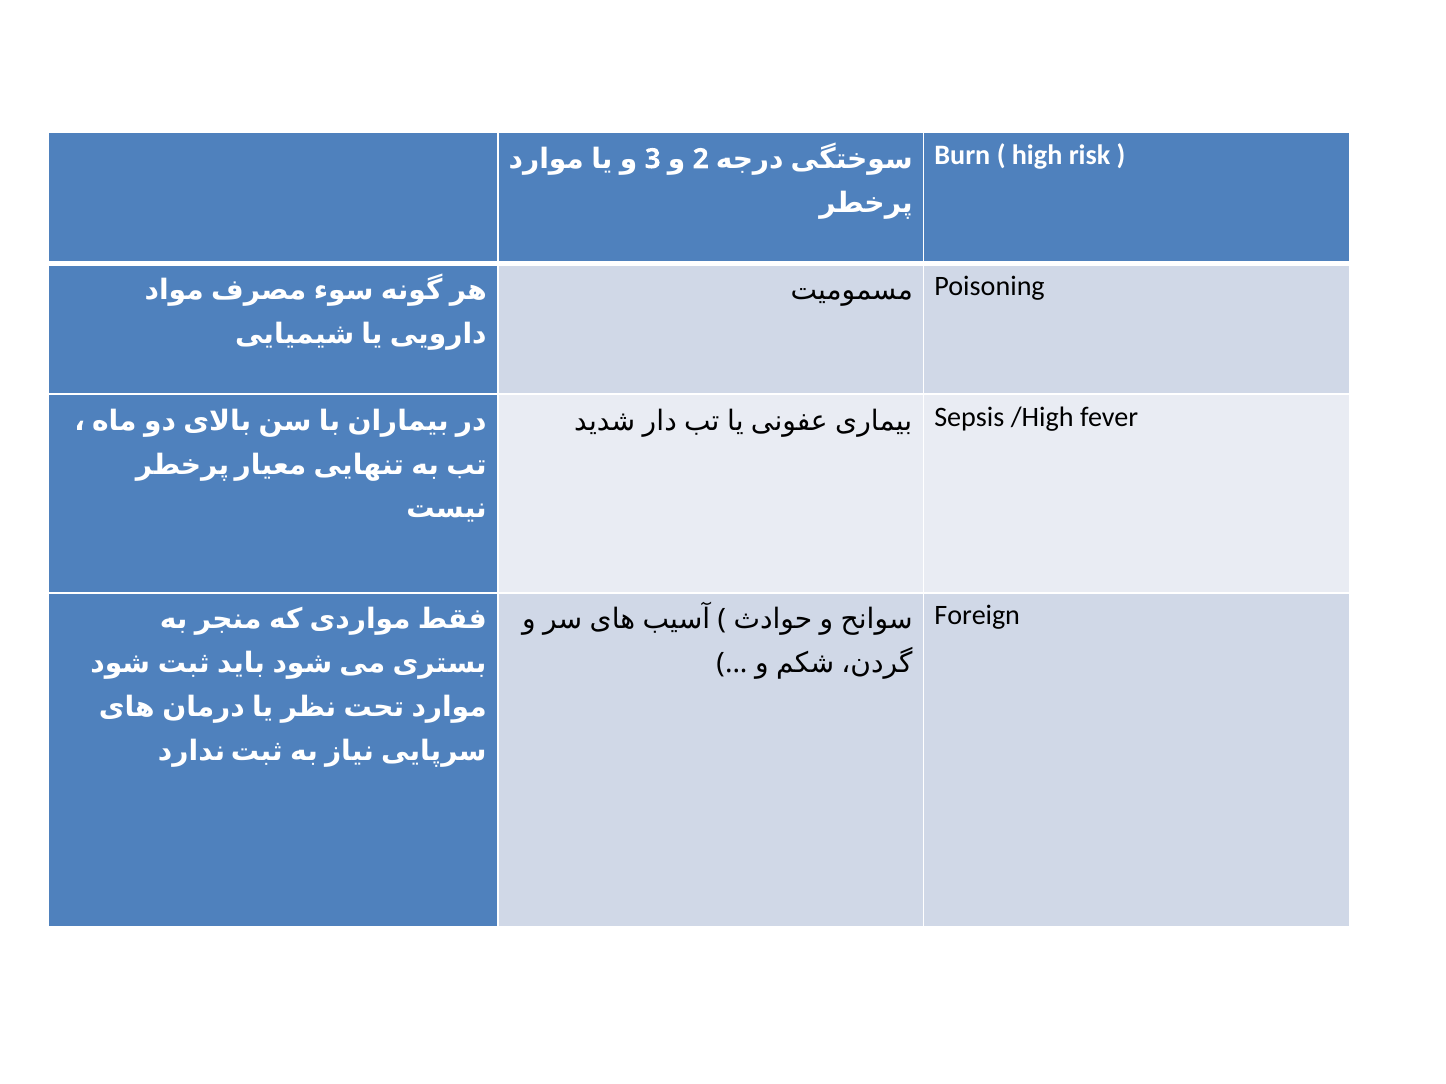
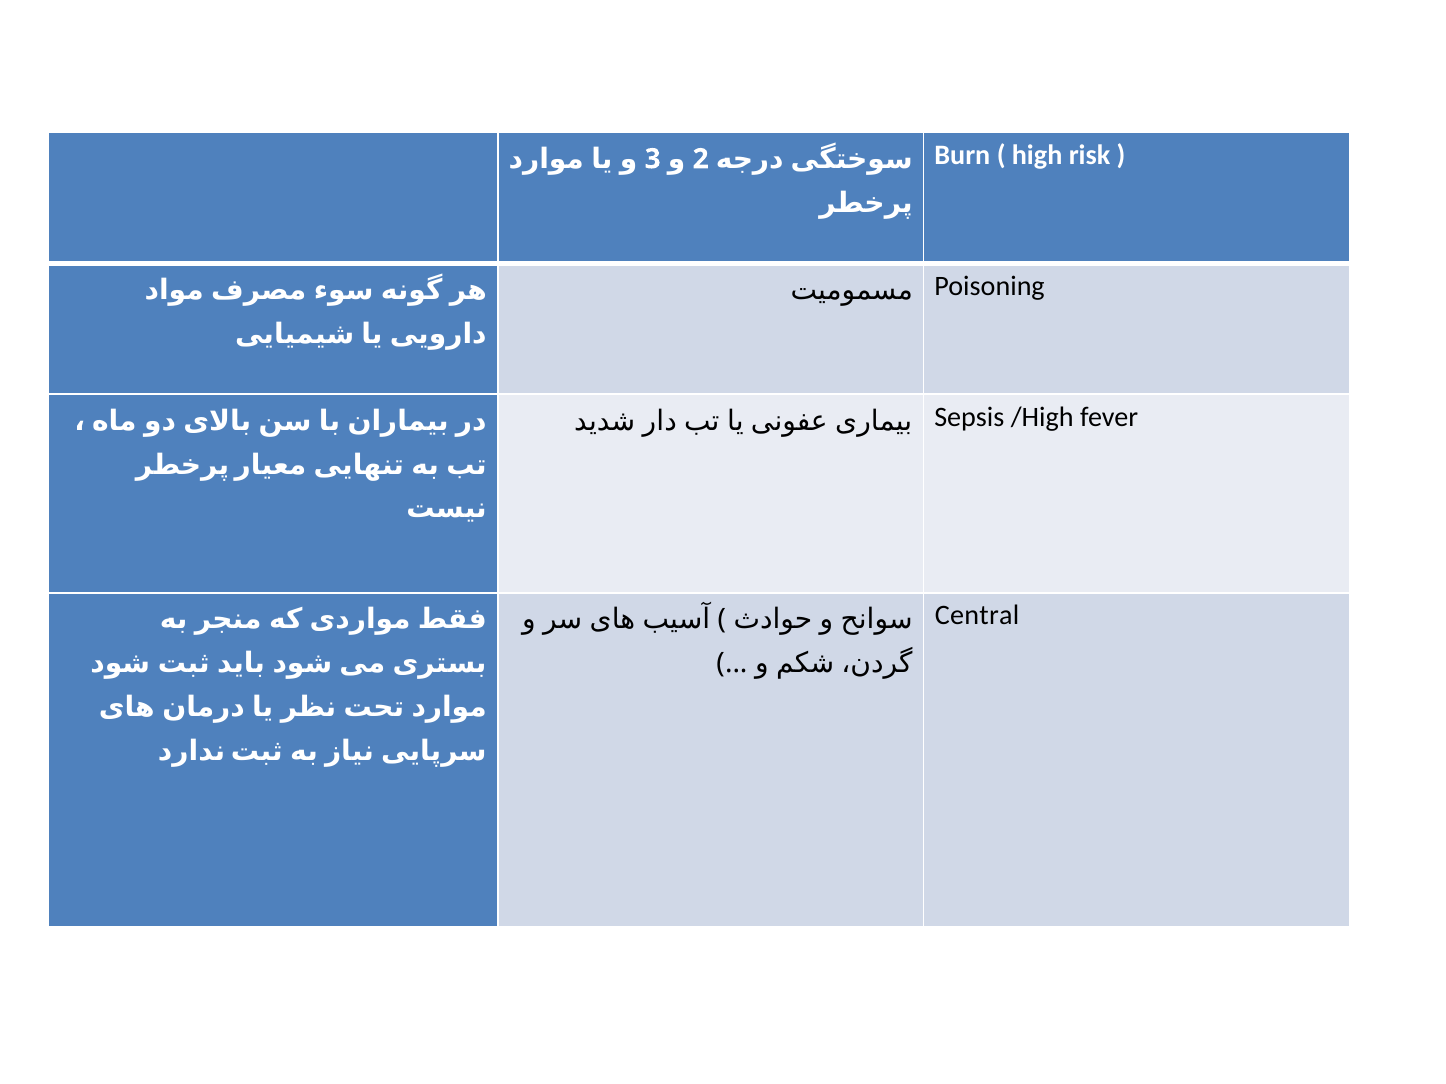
Foreign: Foreign -> Central (977, 616)
